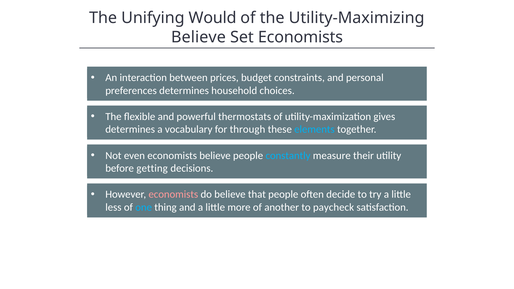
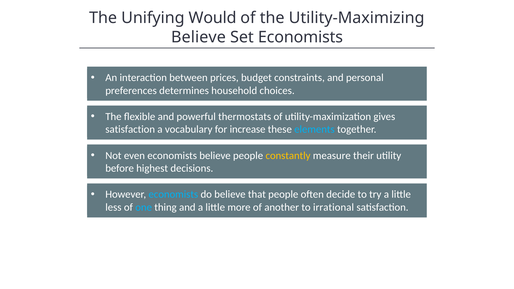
determines: determines -> satisfaction (130, 129)
through: through -> increase (248, 129)
constantly colour: light blue -> yellow (288, 156)
getting: getting -> highest (152, 168)
economists colour: pink -> light blue (173, 195)
paycheck: paycheck -> irrational (334, 207)
